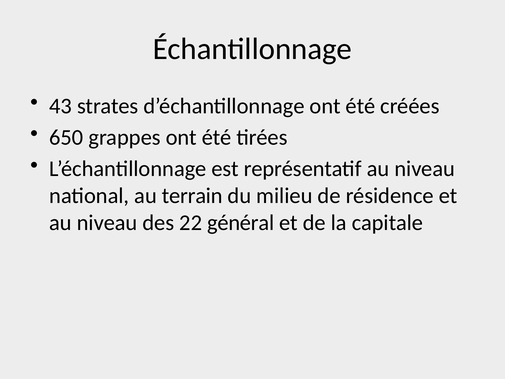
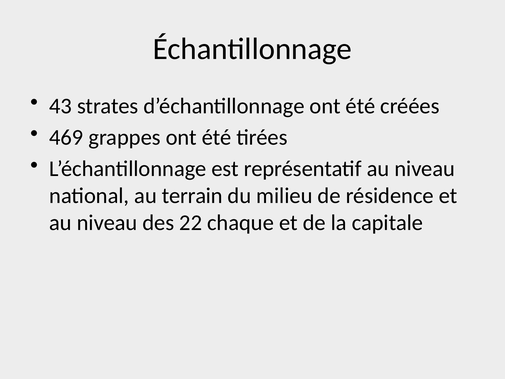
650: 650 -> 469 (66, 137)
général: général -> chaque (241, 223)
